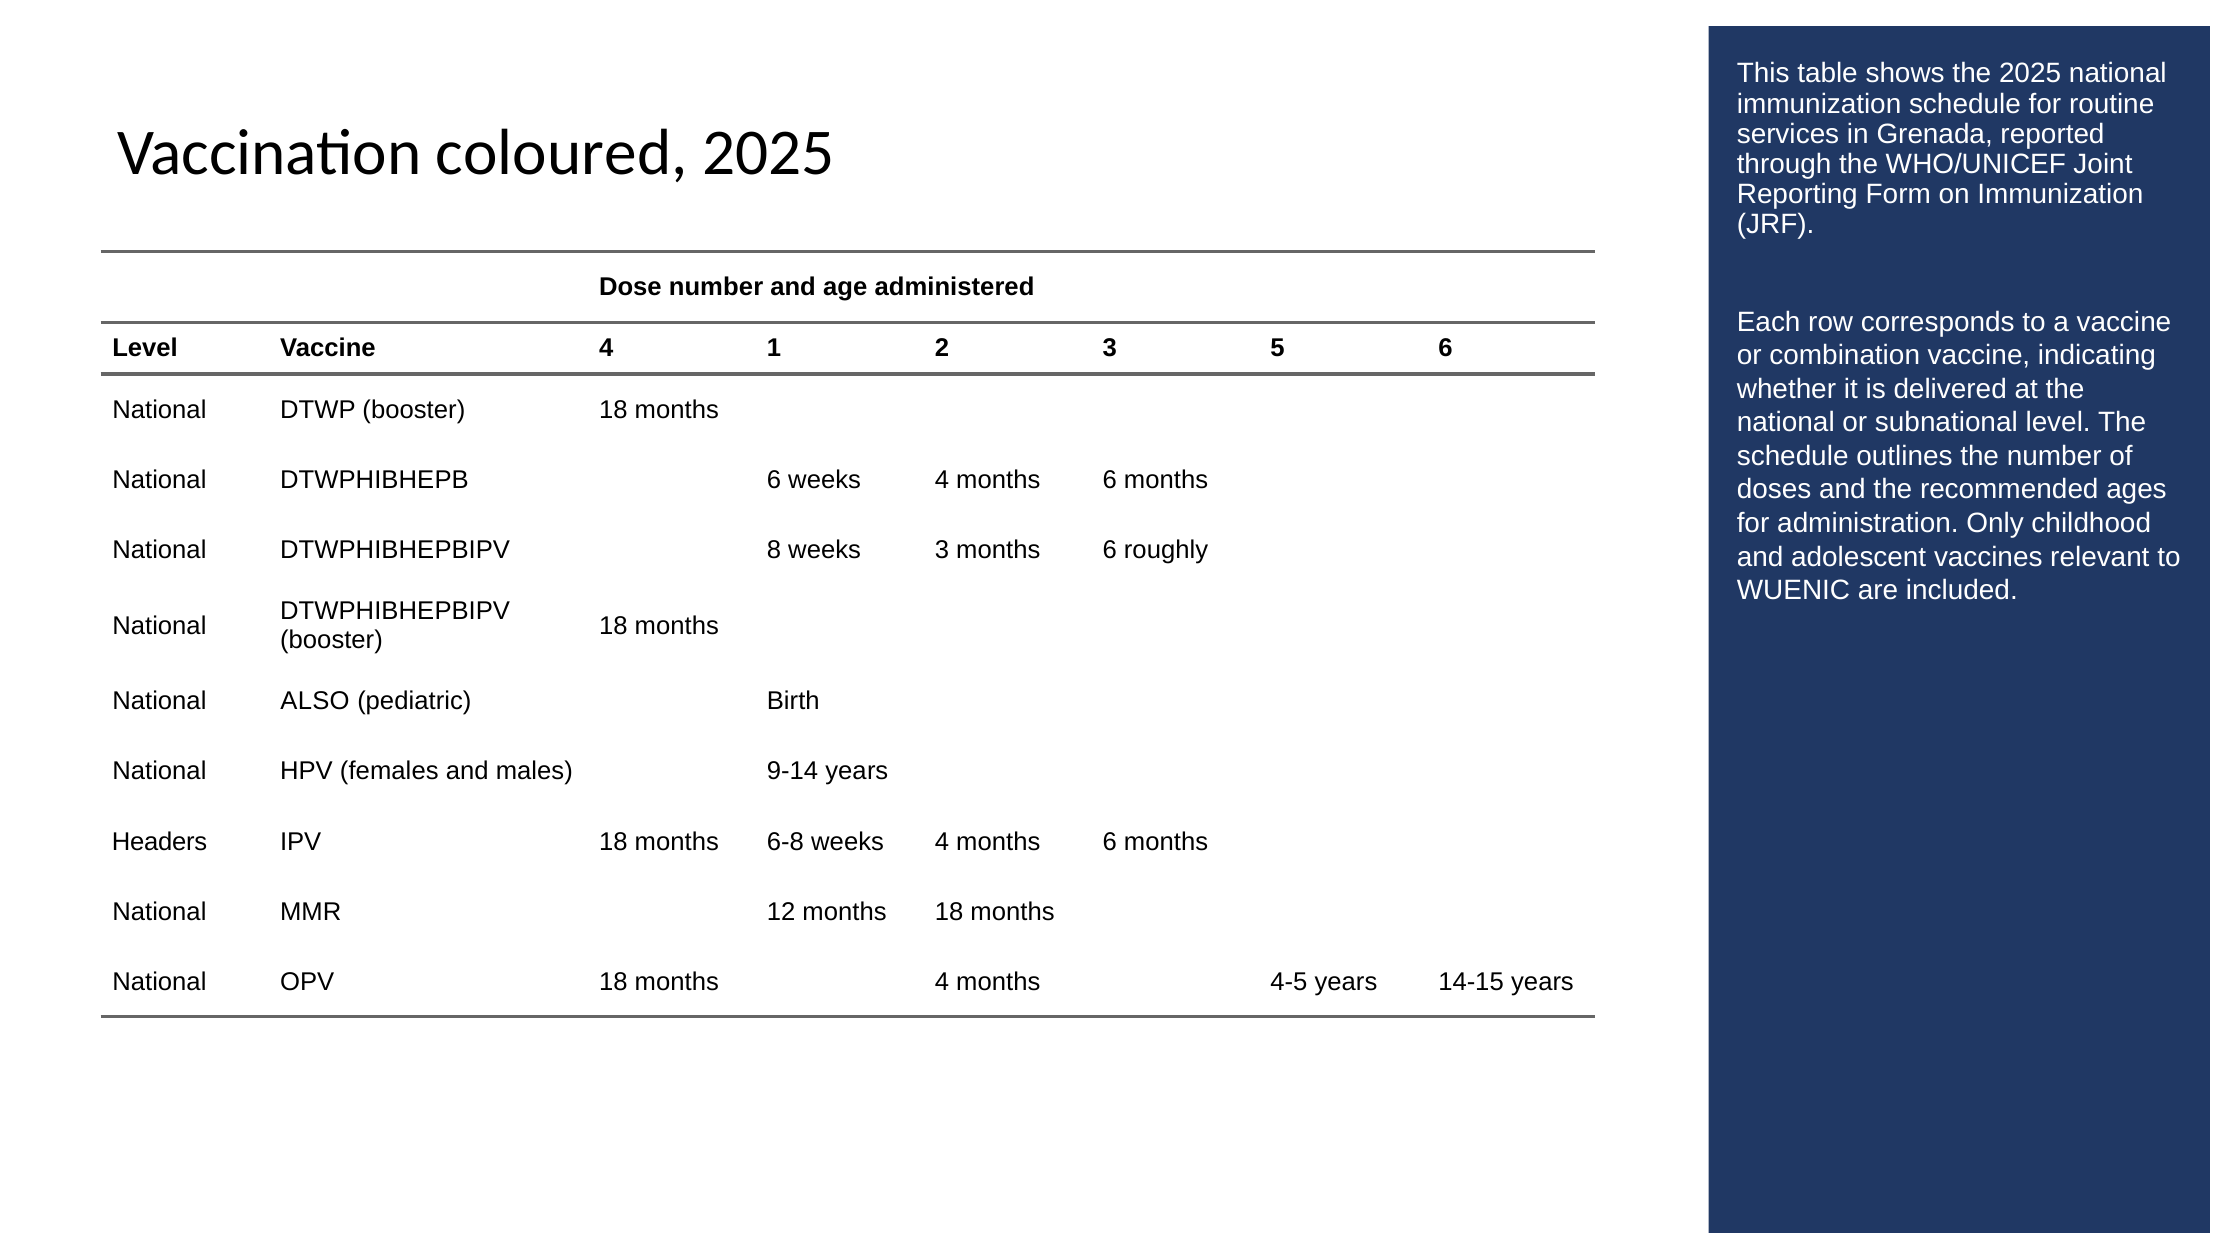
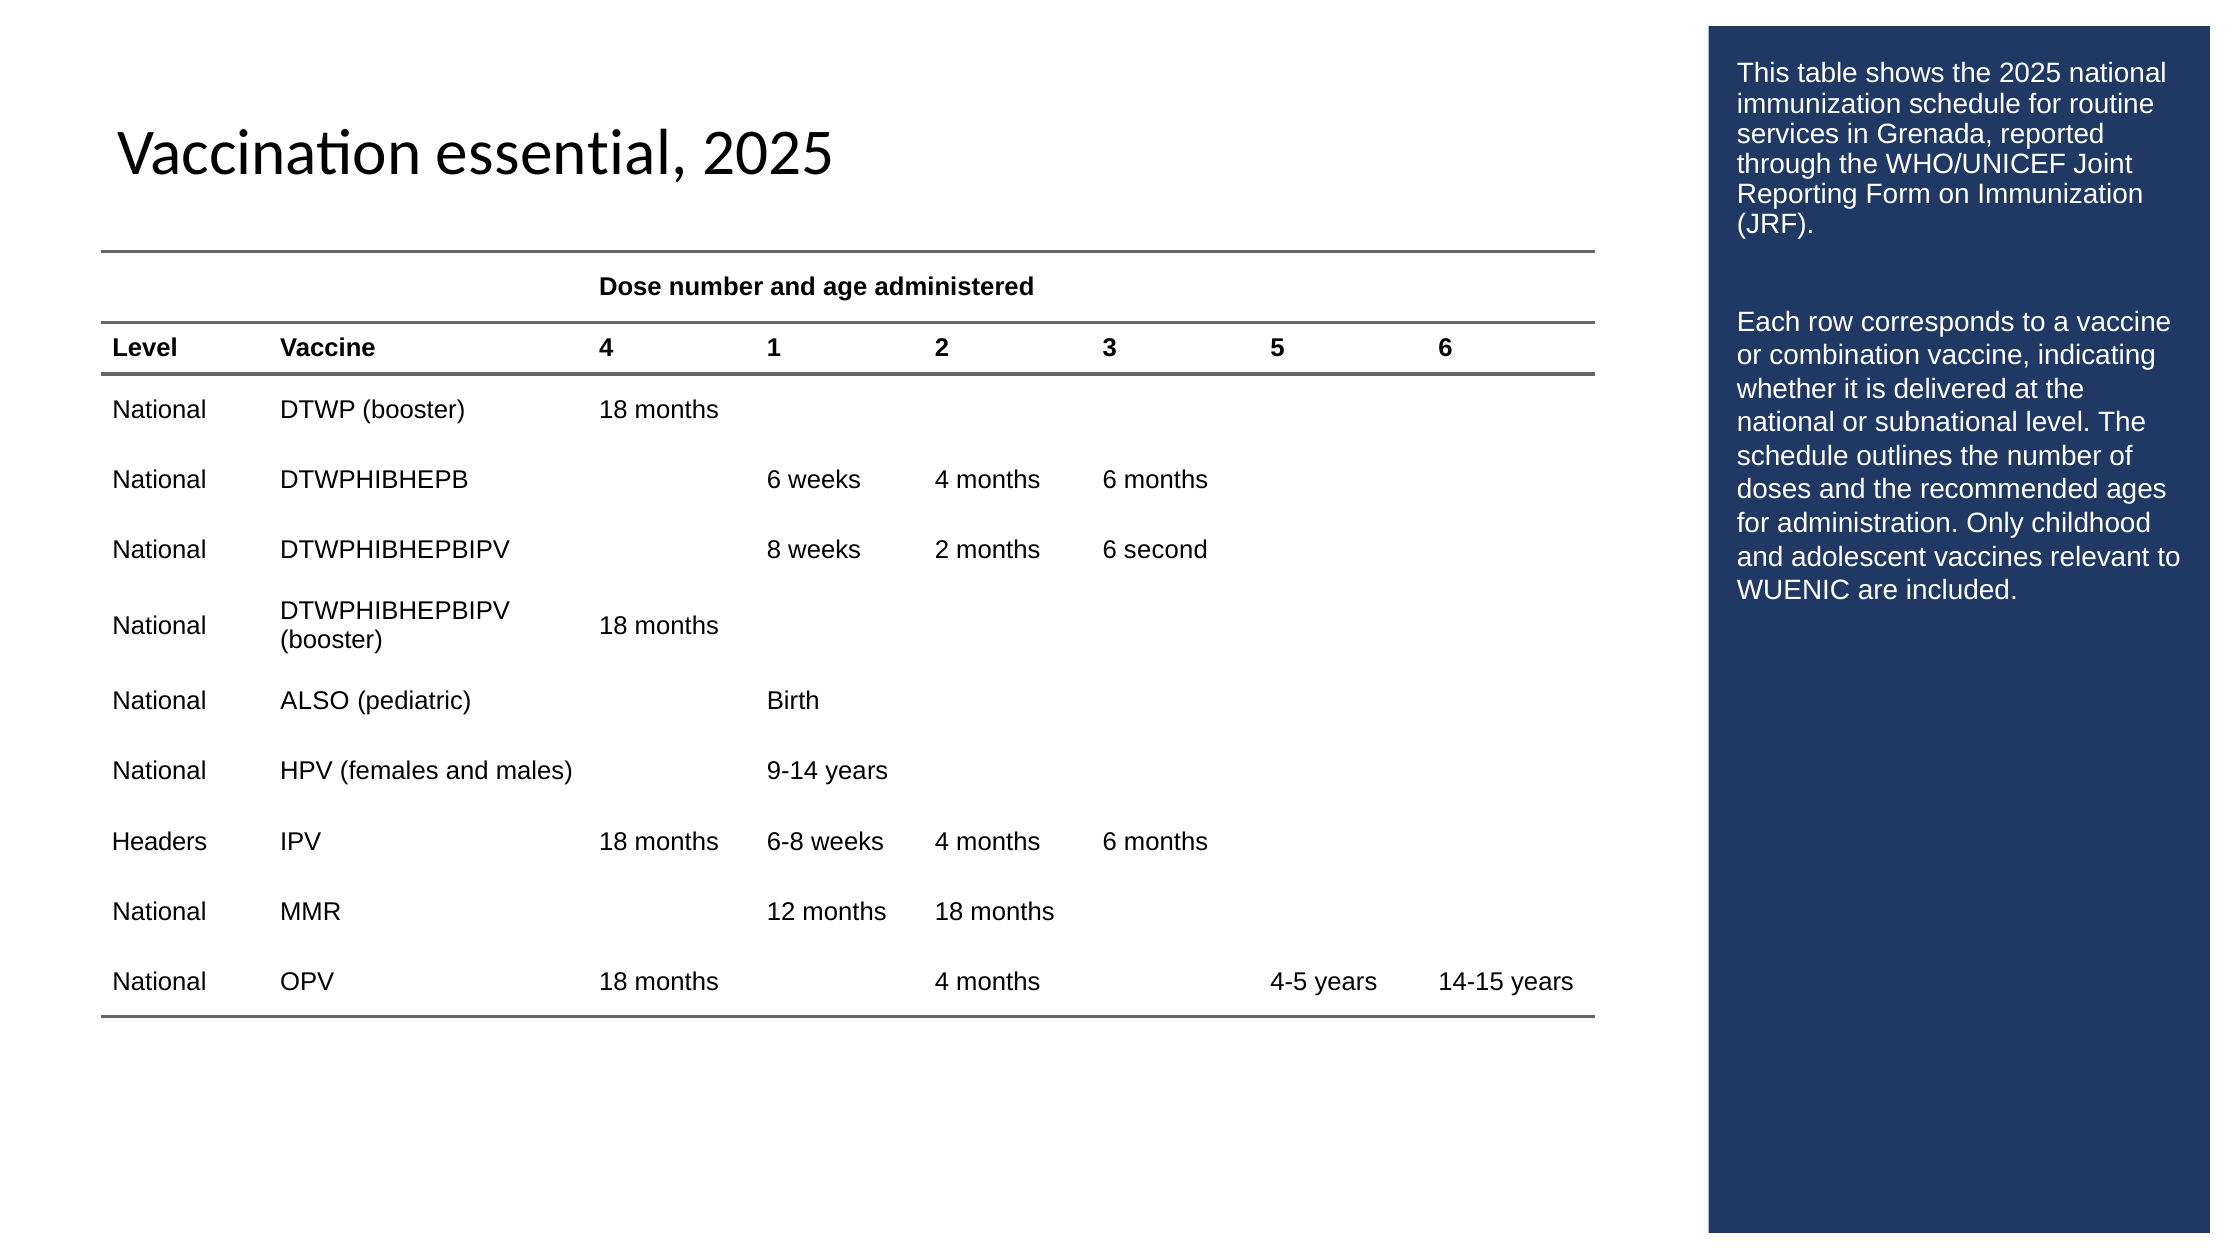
coloured: coloured -> essential (562, 153)
weeks 3: 3 -> 2 (942, 550)
roughly: roughly -> second (1166, 550)
